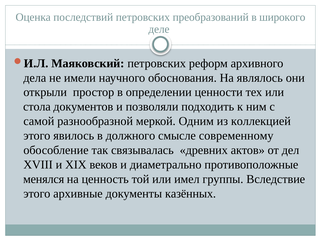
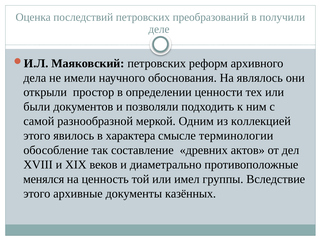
широкого: широкого -> получили (282, 17)
стола: стола -> были (37, 107)
должного: должного -> характера (131, 136)
современному: современному -> терминологии (236, 136)
связывалась: связывалась -> составление (142, 150)
